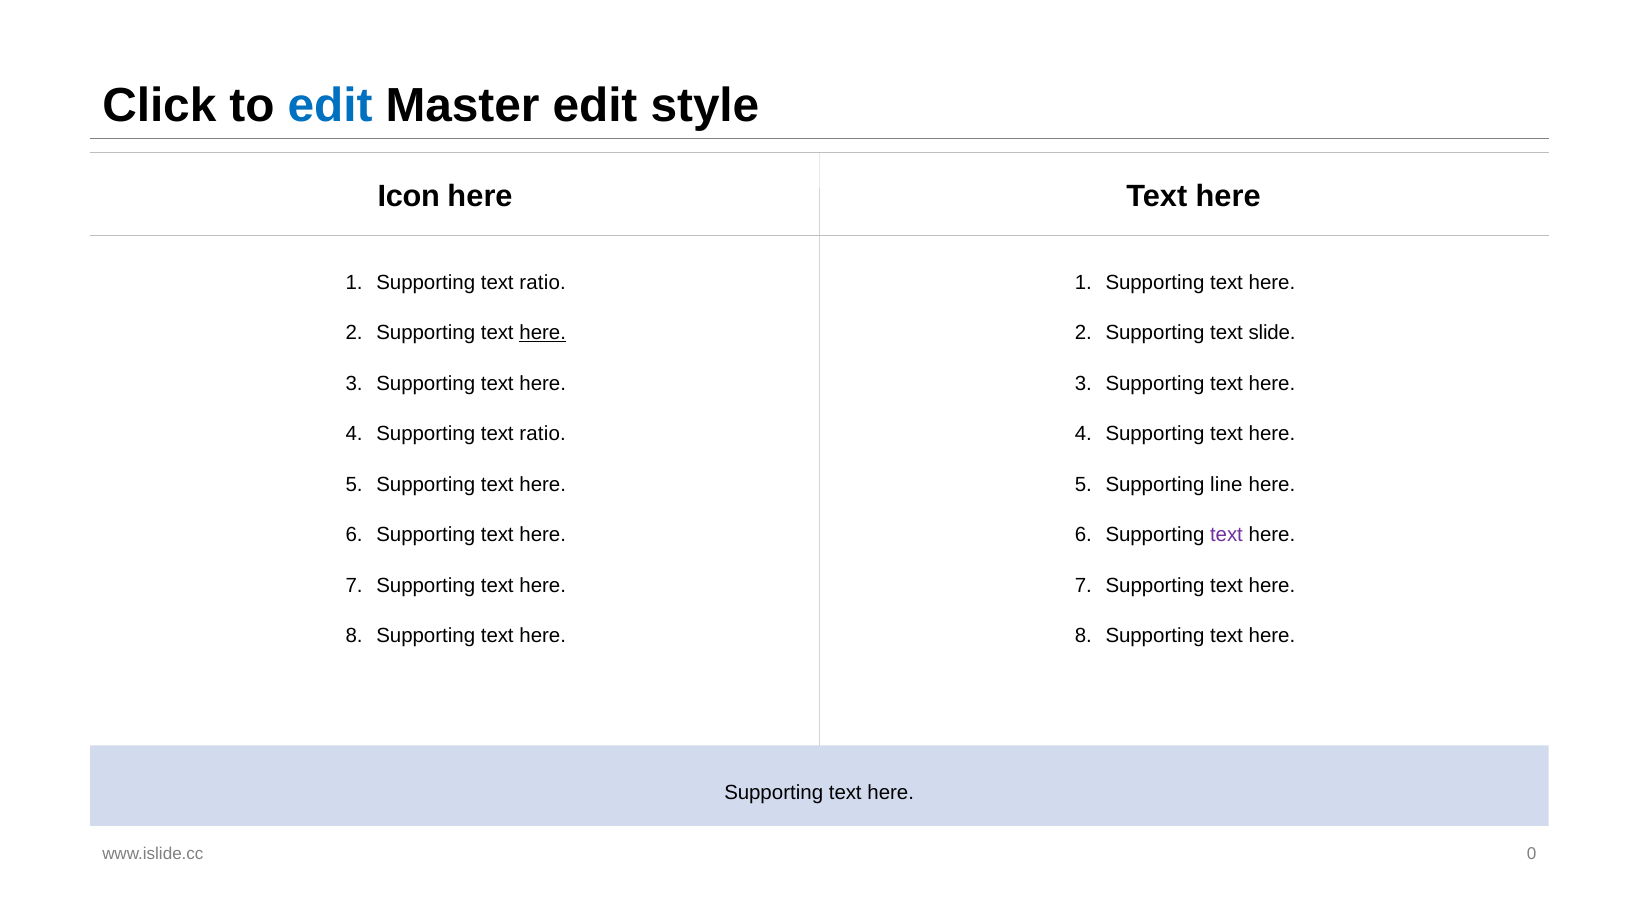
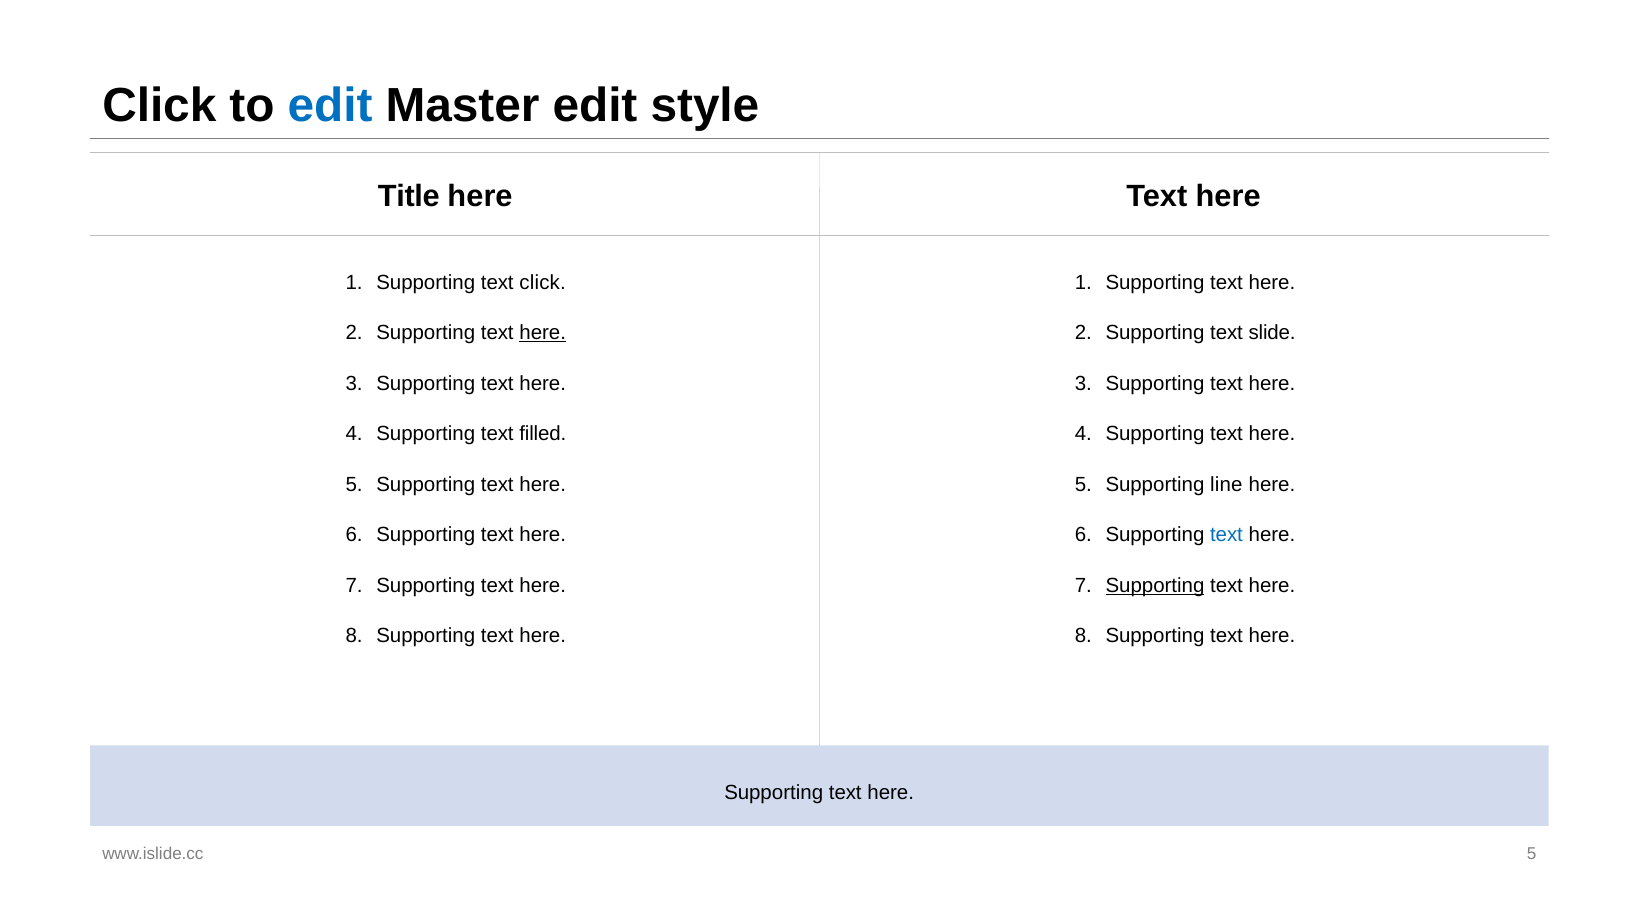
Icon: Icon -> Title (409, 196)
ratio: ratio -> click (543, 282)
ratio: ratio -> filled (543, 434)
text colour: purple -> blue (1226, 535)
Supporting underline: none -> present (1155, 586)
www.islide.cc 0: 0 -> 5 (1532, 854)
